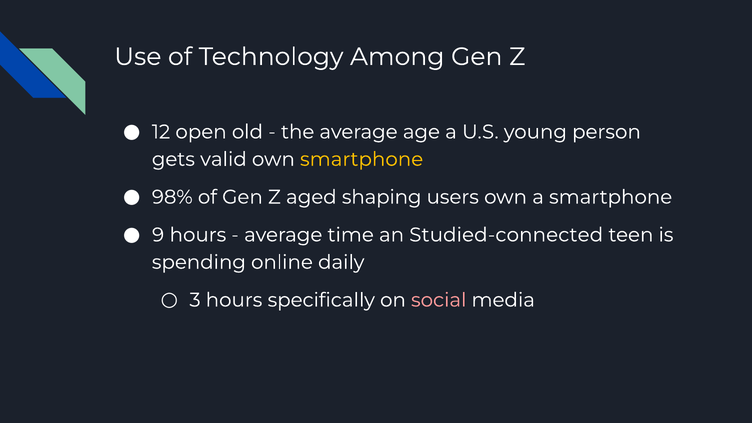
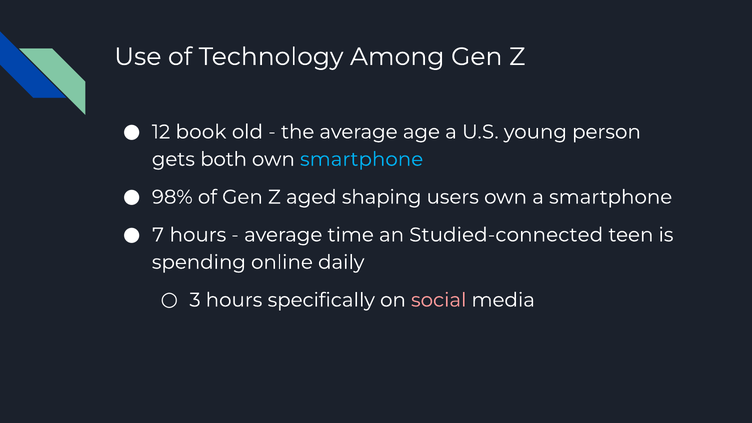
open: open -> book (201, 132)
valid: valid -> both (224, 159)
smartphone colour: yellow -> light blue (362, 159)
9: 9 -> 7 (158, 235)
